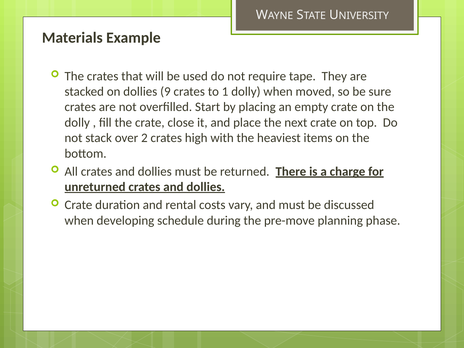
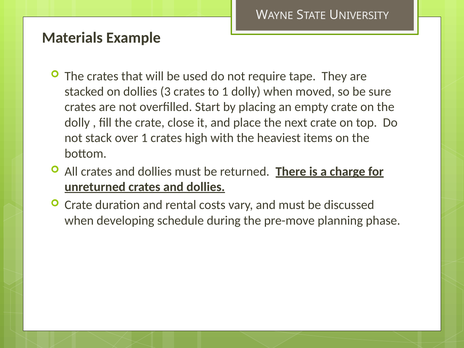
9: 9 -> 3 (165, 92)
over 2: 2 -> 1 (144, 138)
